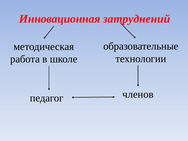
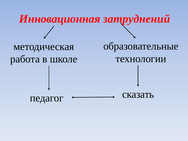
членов: членов -> сказать (138, 94)
